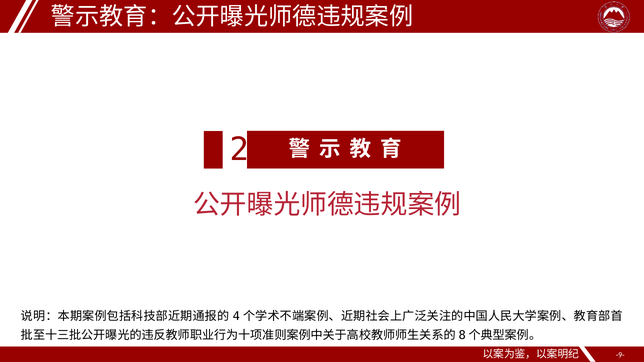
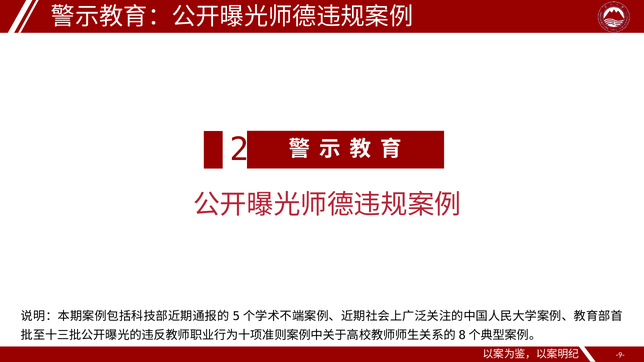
4: 4 -> 5 (236, 317)
